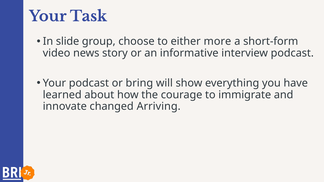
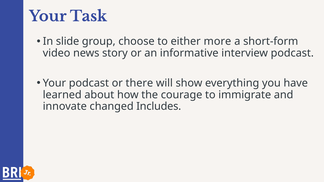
bring: bring -> there (139, 83)
Arriving: Arriving -> Includes (159, 107)
